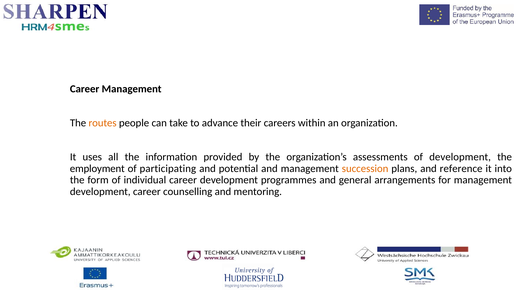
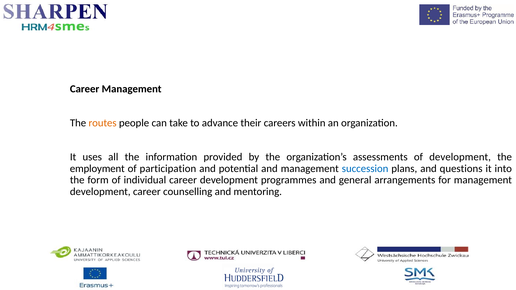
participating: participating -> participation (168, 169)
succession colour: orange -> blue (365, 169)
reference: reference -> questions (461, 169)
